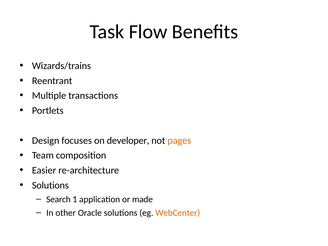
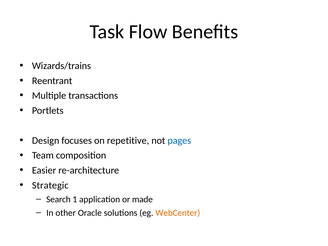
developer: developer -> repetitive (128, 140)
pages colour: orange -> blue (179, 140)
Solutions: Solutions -> Strategic (50, 185)
